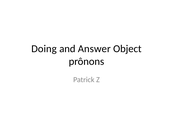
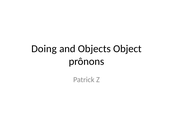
Answer: Answer -> Objects (94, 49)
